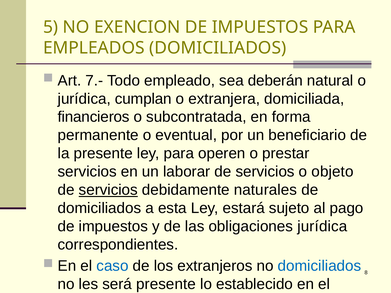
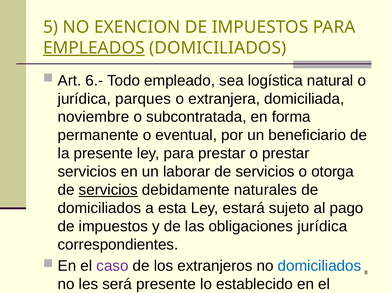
EMPLEADOS underline: none -> present (94, 48)
7.-: 7.- -> 6.- (94, 81)
deberán: deberán -> logística (275, 81)
cumplan: cumplan -> parques (143, 99)
financieros: financieros -> noviembre (93, 117)
para operen: operen -> prestar (222, 154)
objeto: objeto -> otorga (333, 172)
caso colour: blue -> purple (112, 266)
